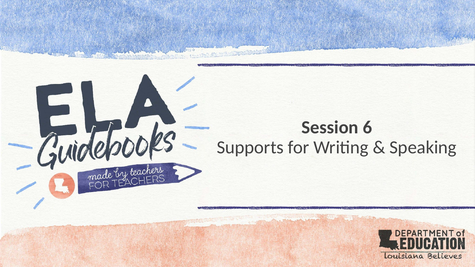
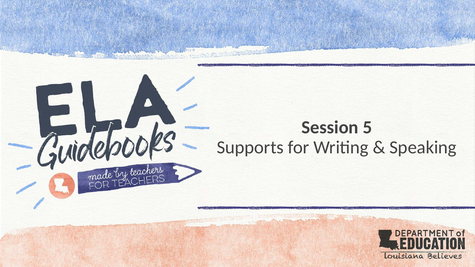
6: 6 -> 5 (367, 127)
